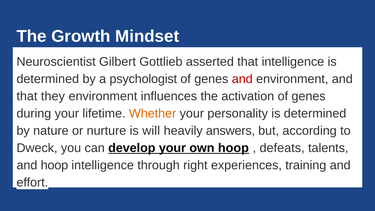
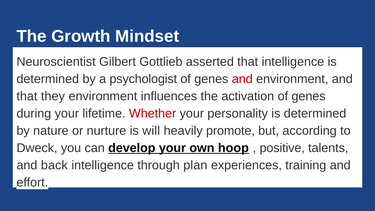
Whether colour: orange -> red (153, 113)
answers: answers -> promote (230, 131)
defeats: defeats -> positive (282, 148)
and hoop: hoop -> back (54, 165)
right: right -> plan (195, 165)
